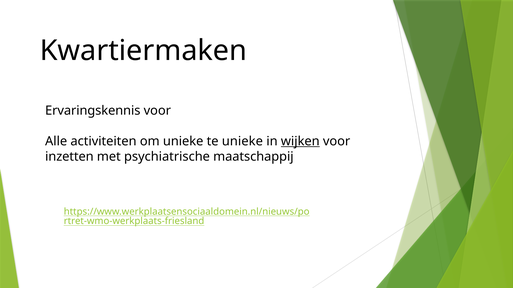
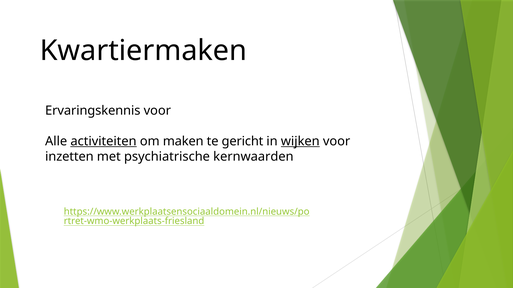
activiteiten underline: none -> present (103, 141)
om unieke: unieke -> maken (183, 141)
te unieke: unieke -> gericht (243, 141)
maatschappij: maatschappij -> kernwaarden (253, 157)
